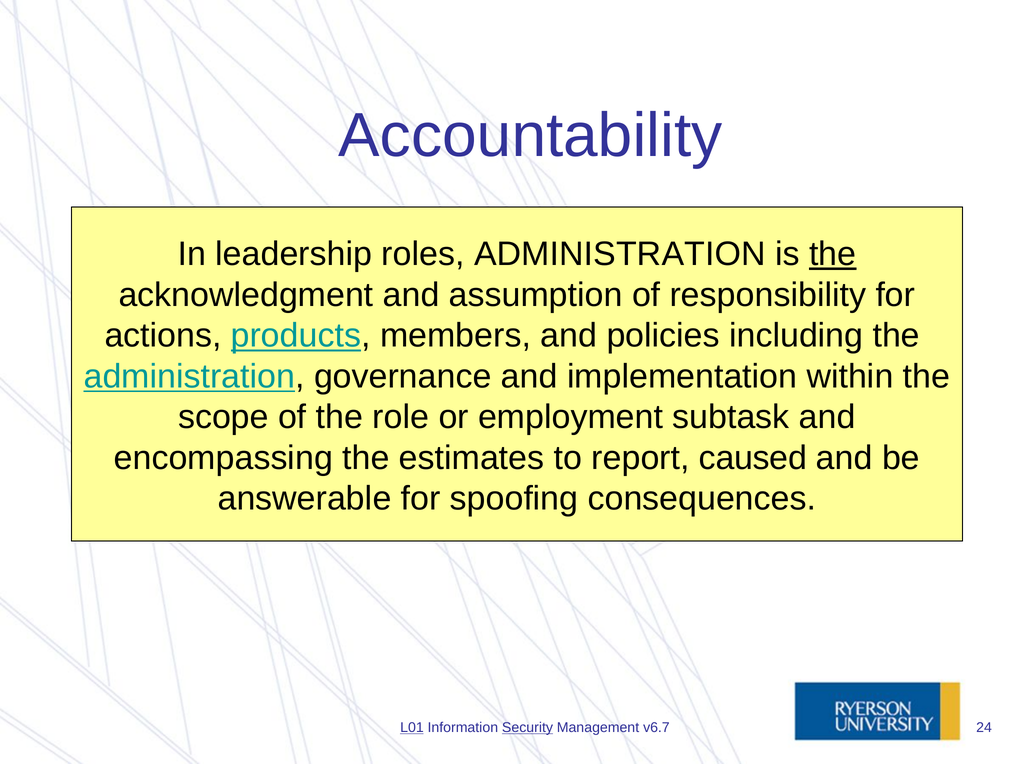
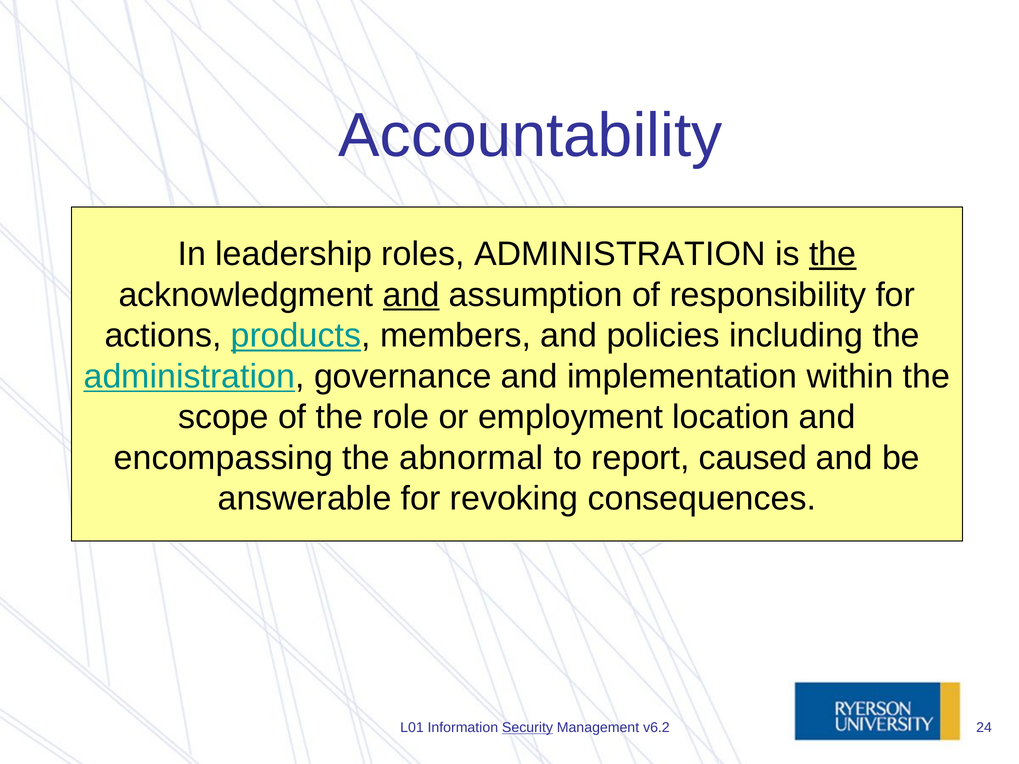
and underline: none -> present (411, 295)
subtask: subtask -> location (731, 417)
estimates: estimates -> abnormal (471, 458)
spoofing: spoofing -> revoking (514, 499)
L01 underline: present -> none (412, 728)
v6.7: v6.7 -> v6.2 (656, 728)
